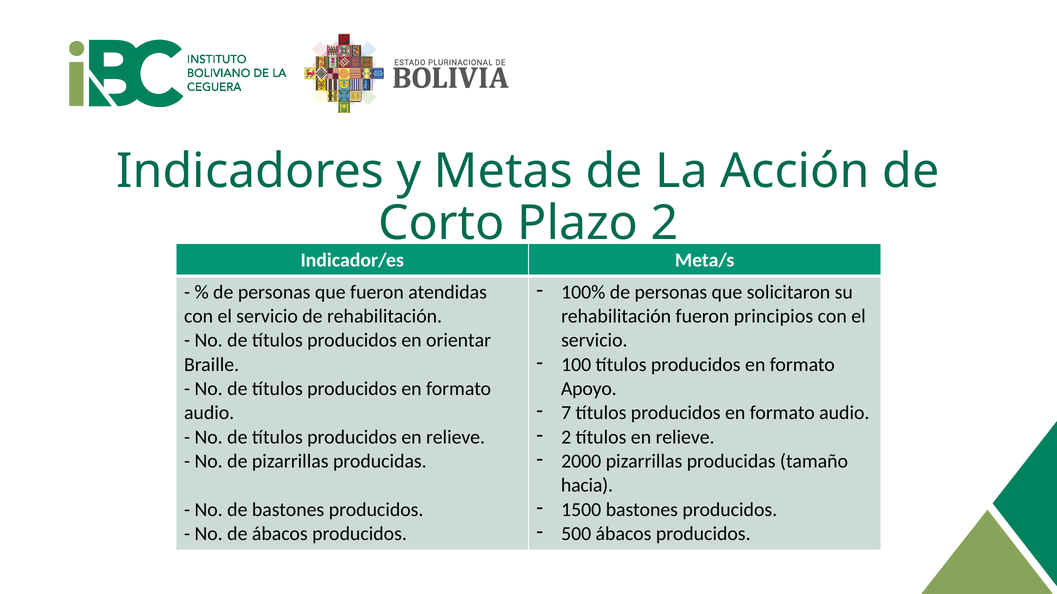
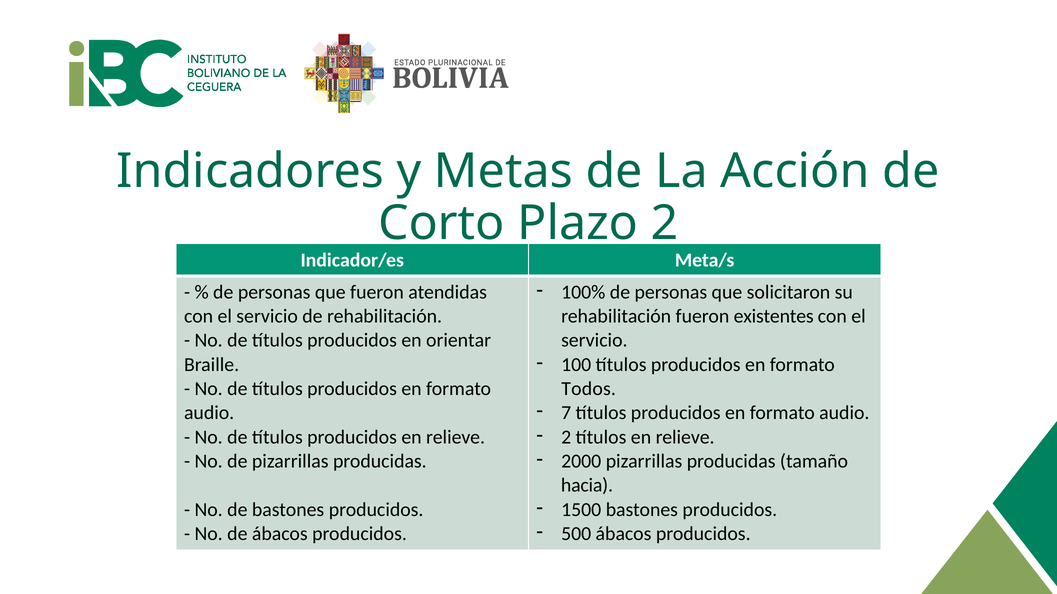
principios: principios -> existentes (774, 317)
Apoyo: Apoyo -> Todos (589, 389)
